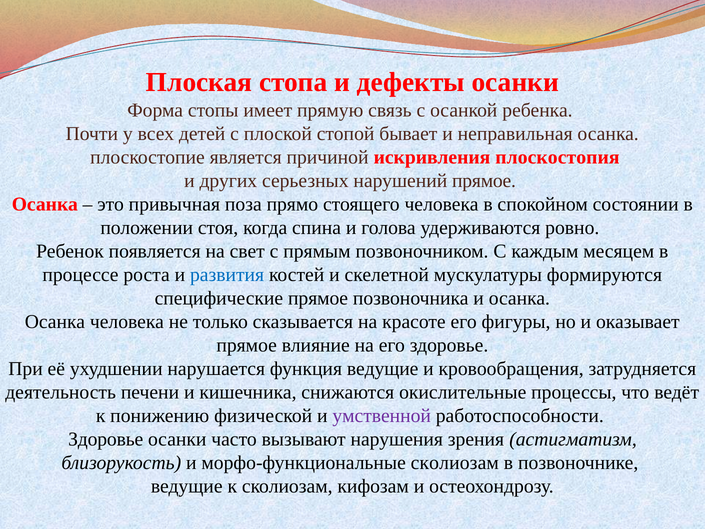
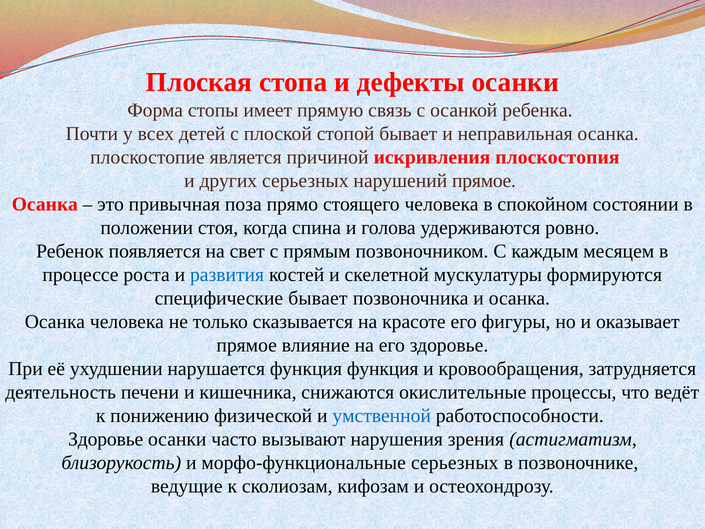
специфические прямое: прямое -> бывает (318, 298)
функция ведущие: ведущие -> функция (383, 369)
умственной colour: purple -> blue (382, 416)
морфо-функциональные сколиозам: сколиозам -> серьезных (455, 463)
